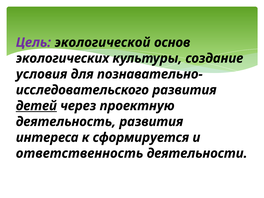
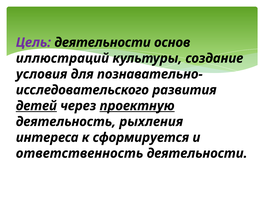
Цель экологической: экологической -> деятельности (103, 42)
экологических: экологических -> иллюстраций (62, 58)
проектную underline: none -> present (137, 106)
деятельность развития: развития -> рыхления (151, 122)
